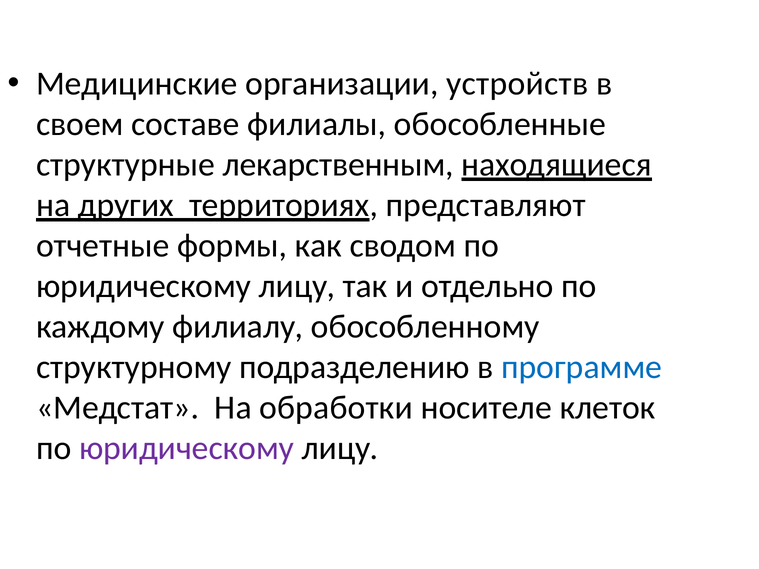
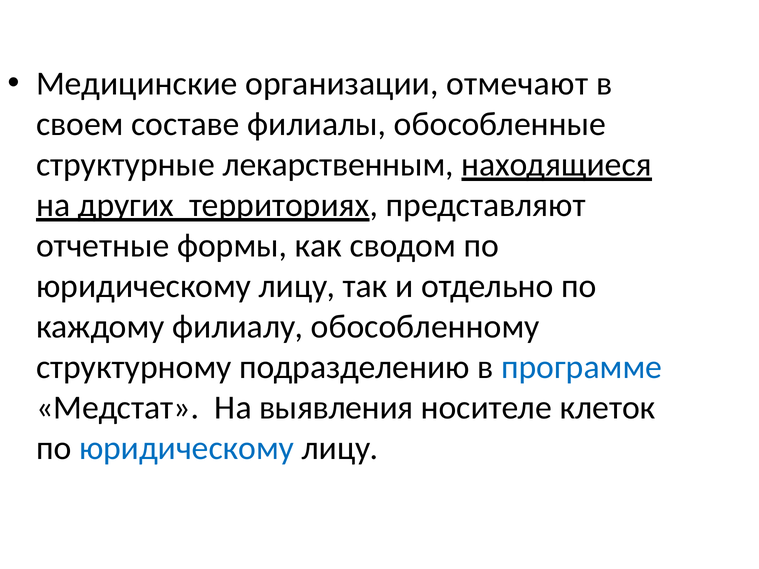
устройств: устройств -> отмечают (517, 84)
обработки: обработки -> выявления (336, 408)
юридическому colour: purple -> blue (187, 448)
